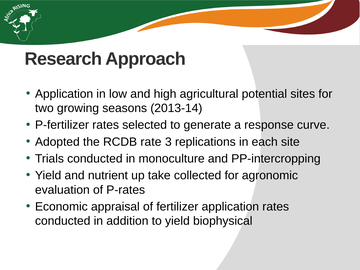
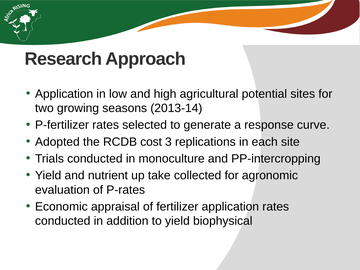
rate: rate -> cost (151, 142)
